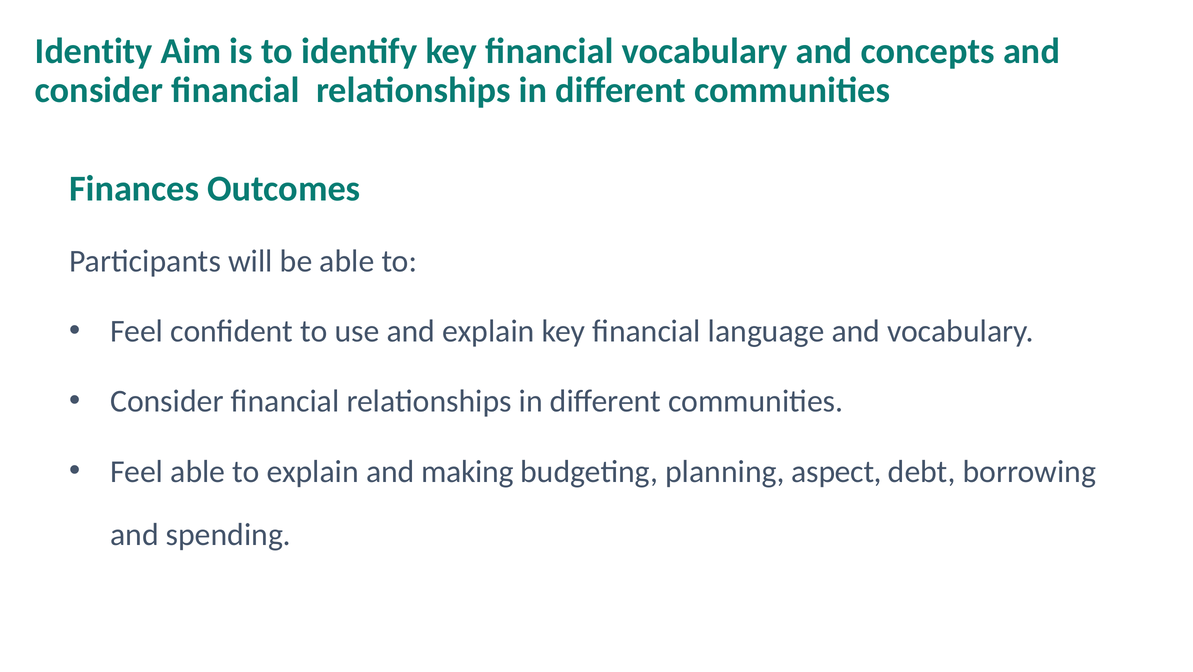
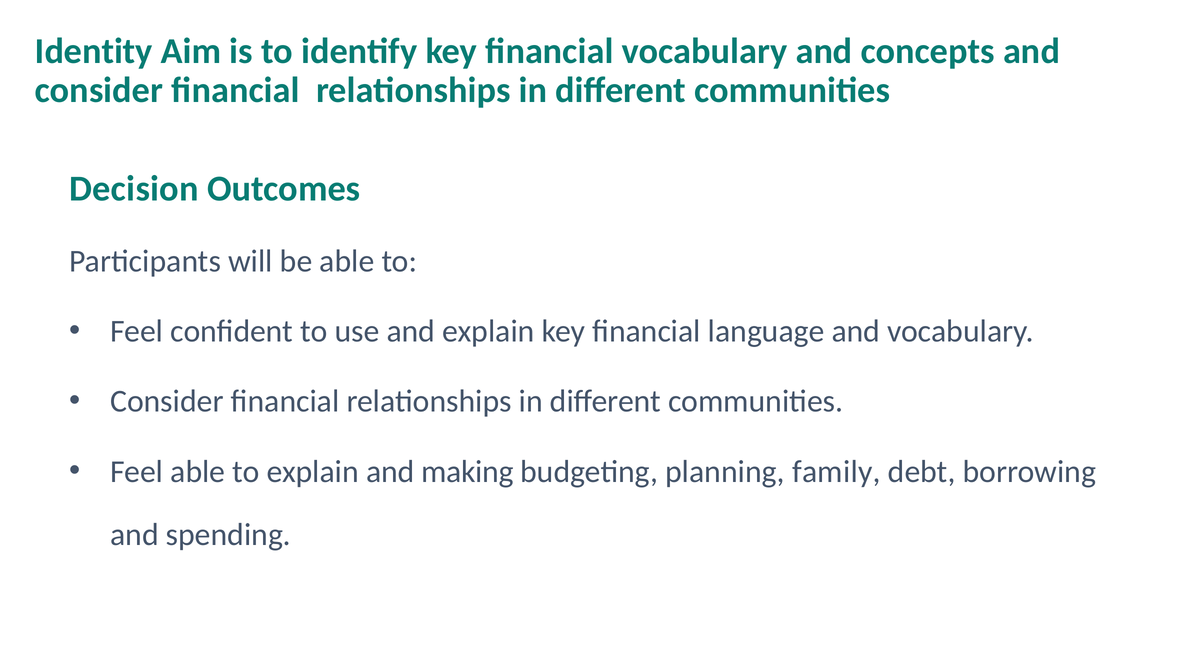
Finances: Finances -> Decision (134, 189)
aspect: aspect -> family (836, 471)
